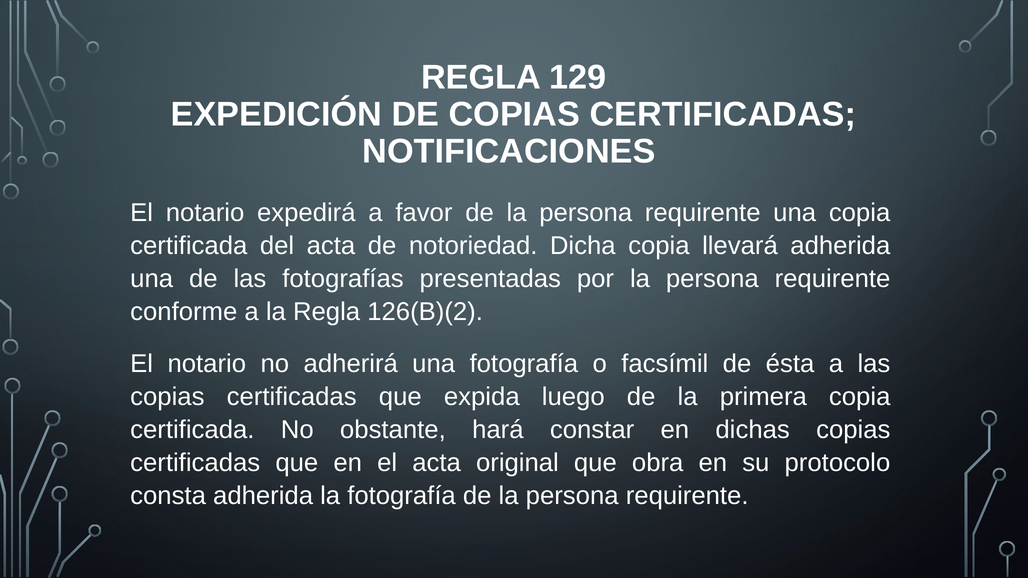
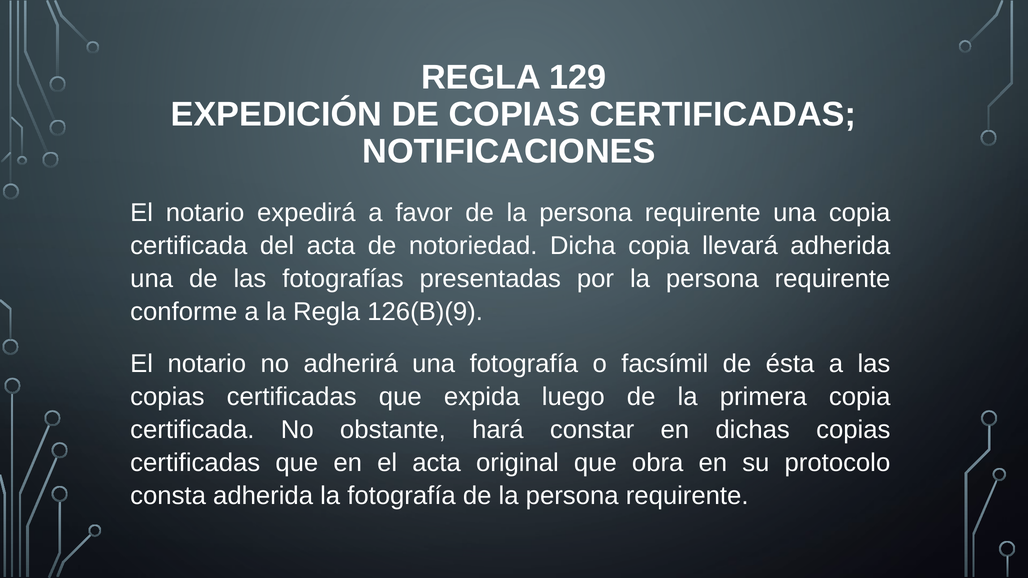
126(B)(2: 126(B)(2 -> 126(B)(9 (425, 312)
